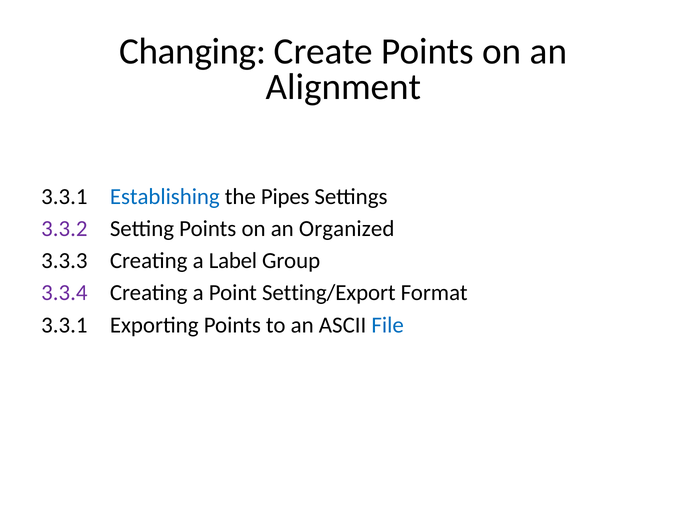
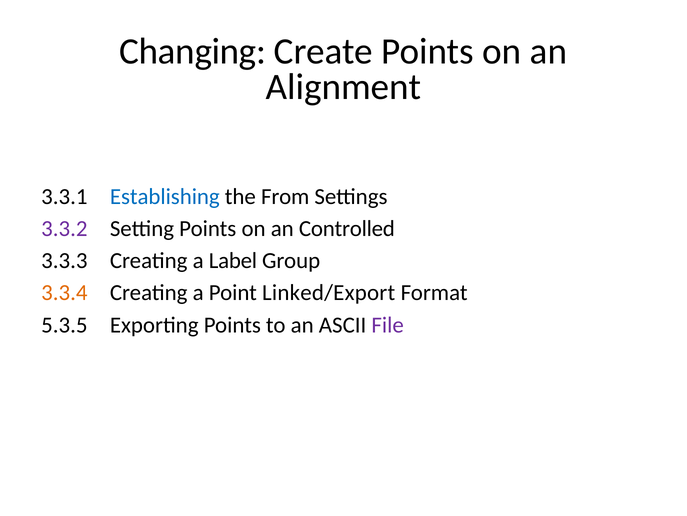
Pipes: Pipes -> From (285, 196)
Organized: Organized -> Controlled (347, 228)
3.3.4 colour: purple -> orange (64, 292)
Setting/Export: Setting/Export -> Linked/Export (329, 292)
3.3.1: 3.3.1 -> 5.3.5 (64, 324)
File colour: blue -> purple (388, 324)
